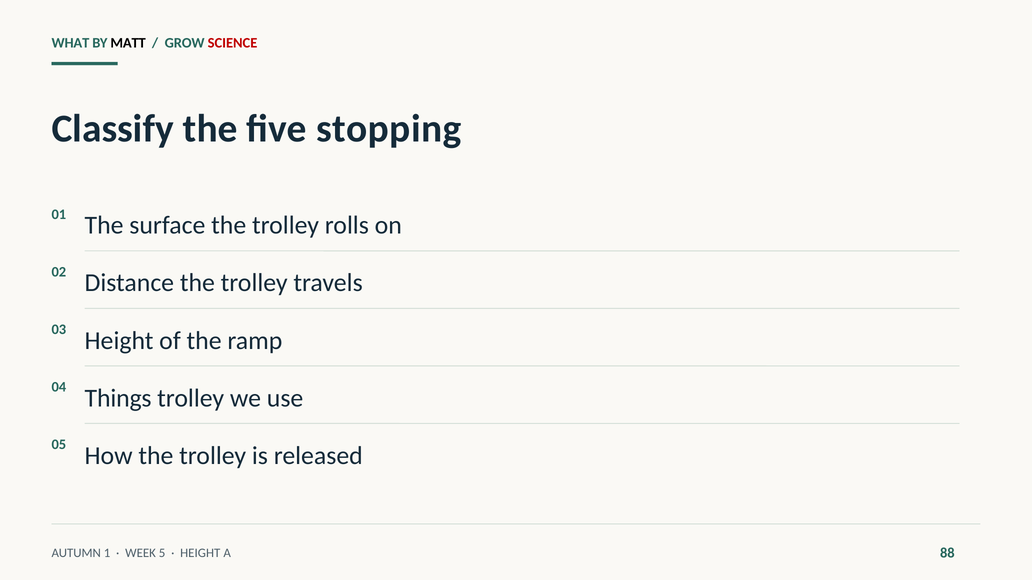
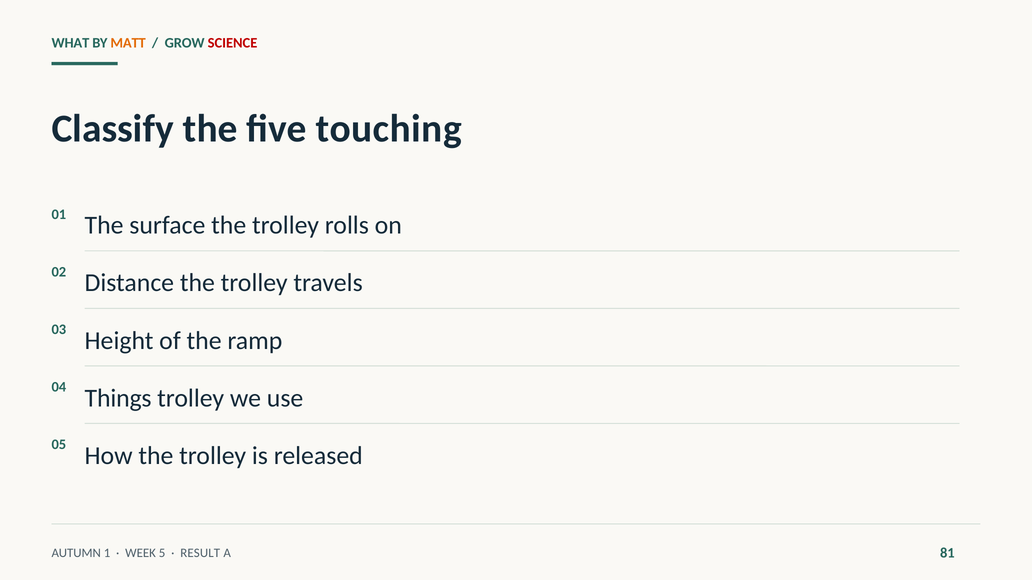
MATT colour: black -> orange (128, 43)
stopping: stopping -> touching (389, 129)
HEIGHT: HEIGHT -> RESULT (200, 554)
88: 88 -> 81 (947, 553)
